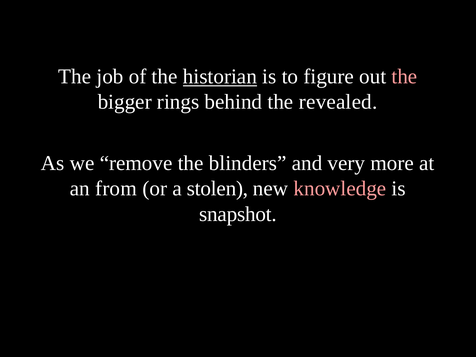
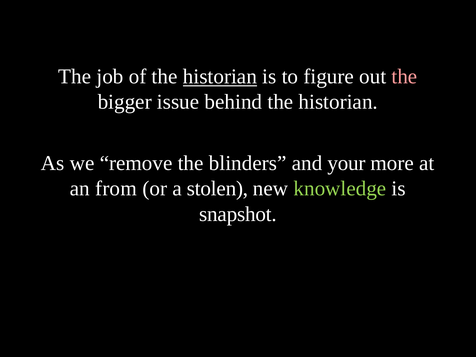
rings: rings -> issue (178, 102)
behind the revealed: revealed -> historian (338, 102)
very: very -> your (347, 163)
knowledge colour: pink -> light green (340, 189)
